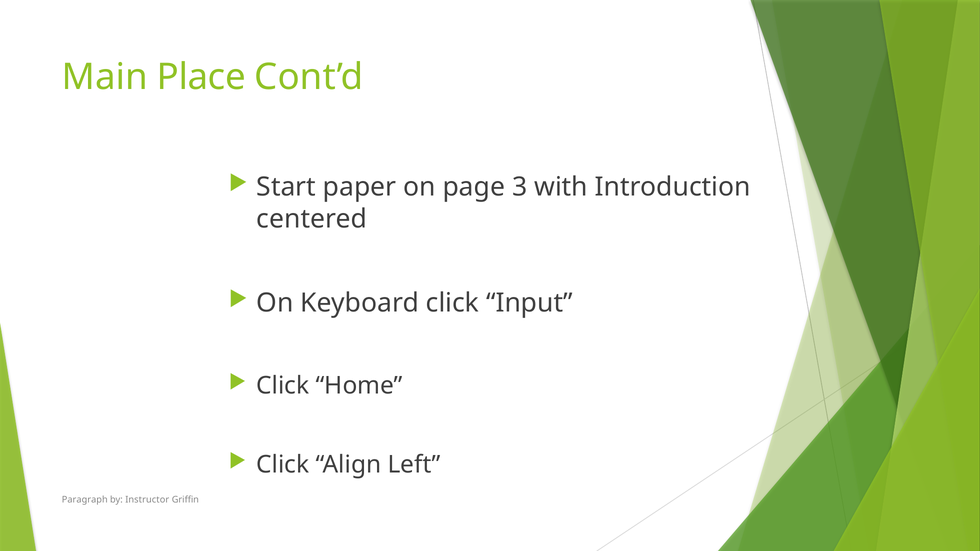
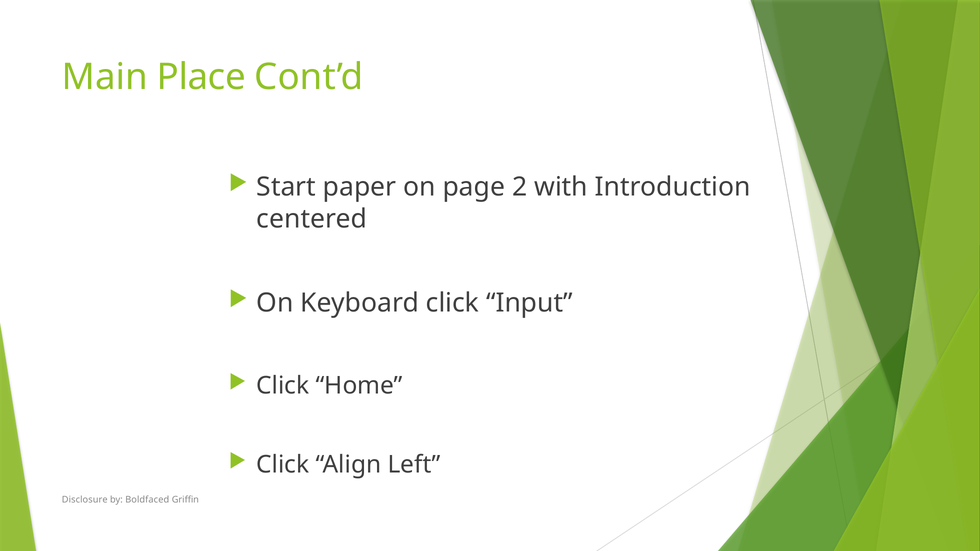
3: 3 -> 2 (520, 187)
Paragraph: Paragraph -> Disclosure (85, 500)
Instructor: Instructor -> Boldfaced (147, 500)
